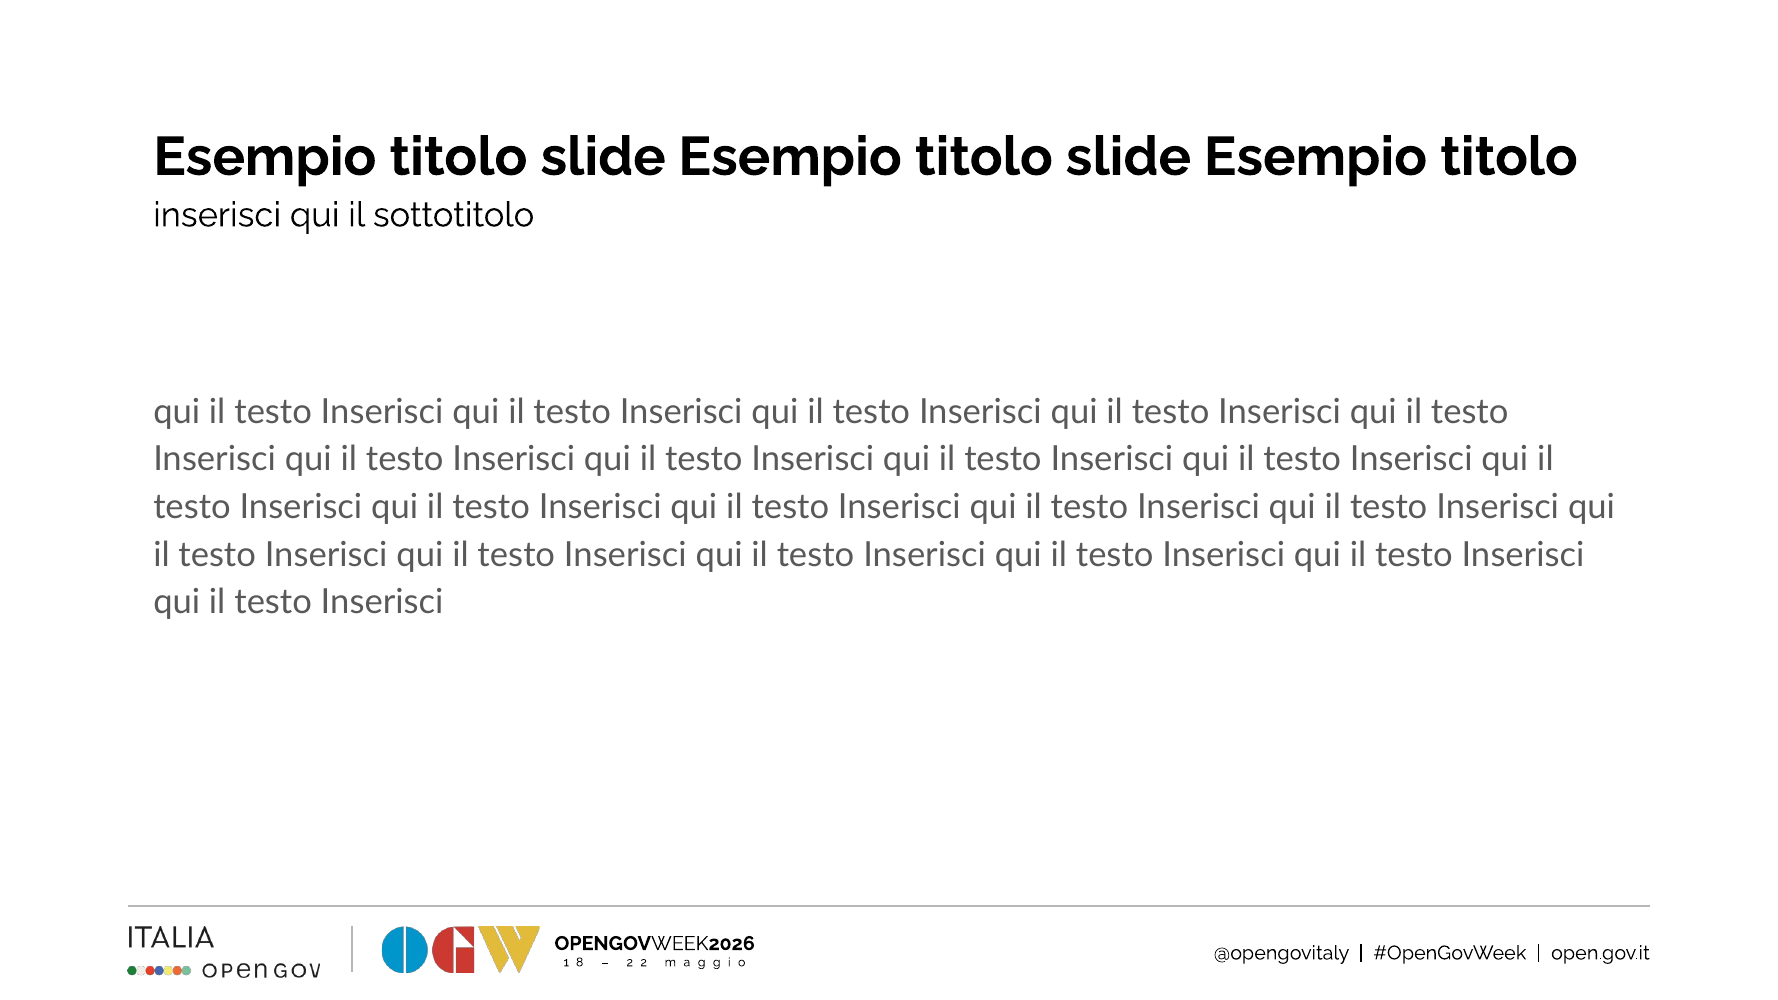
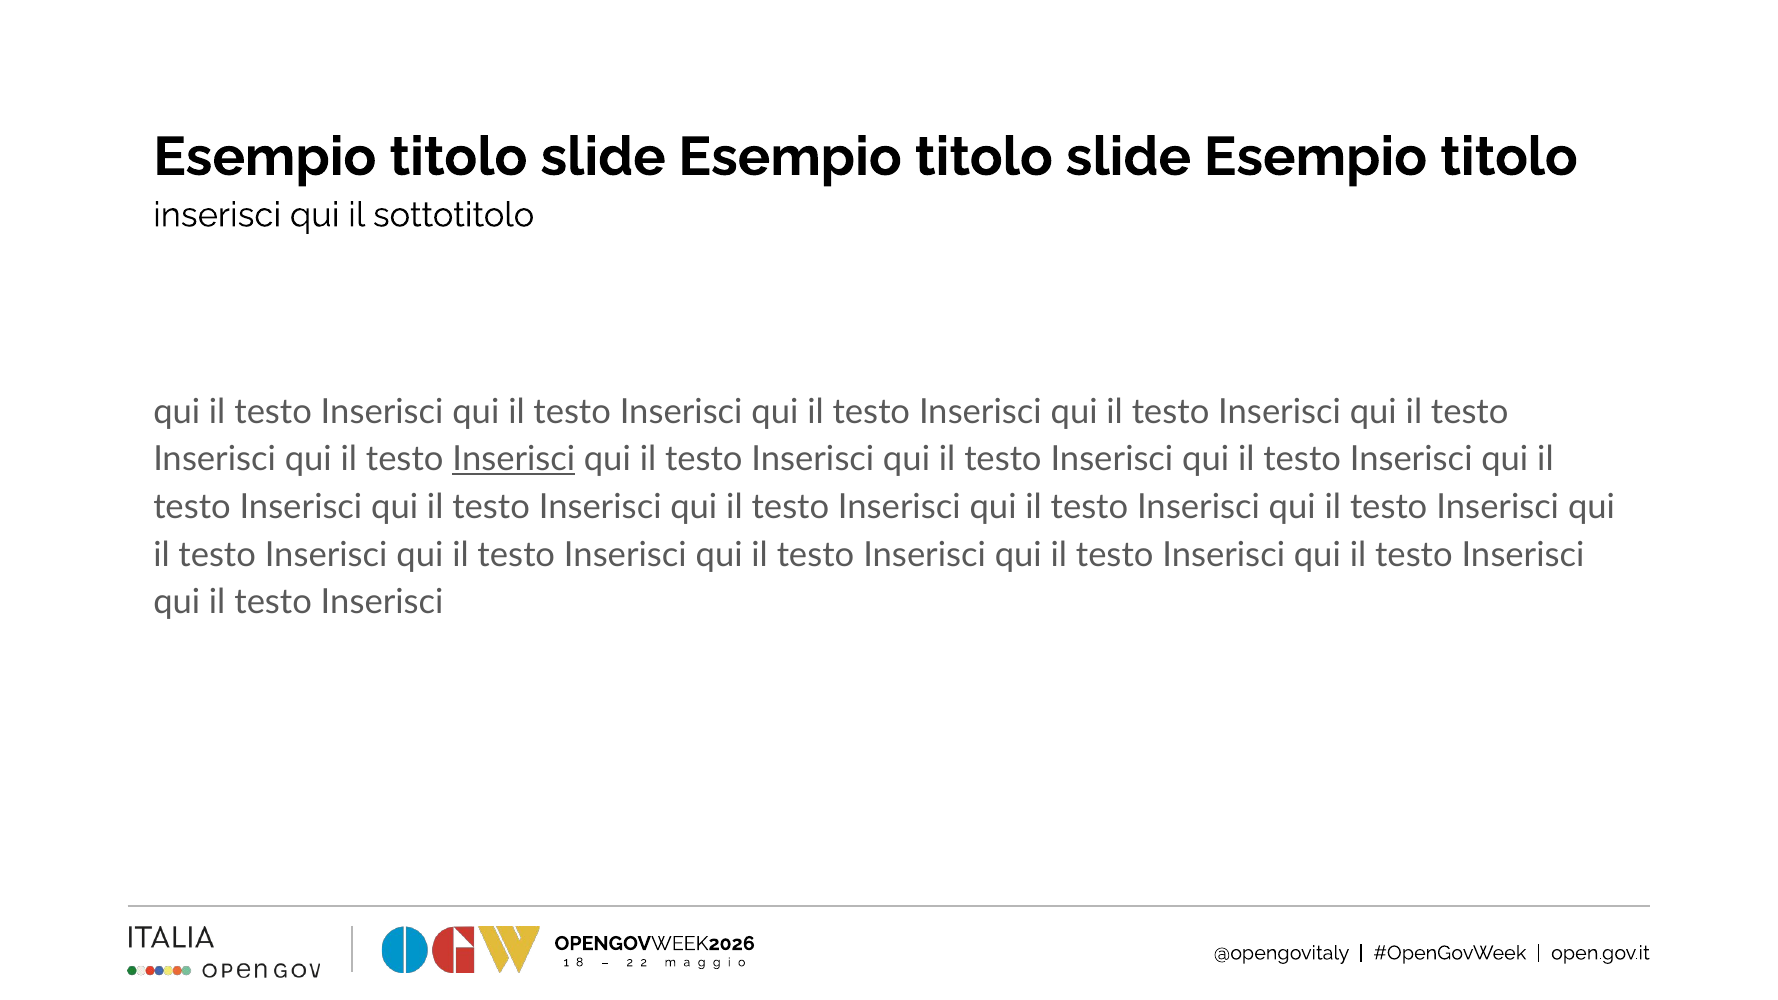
Inserisci underline: none -> present (514, 460)
